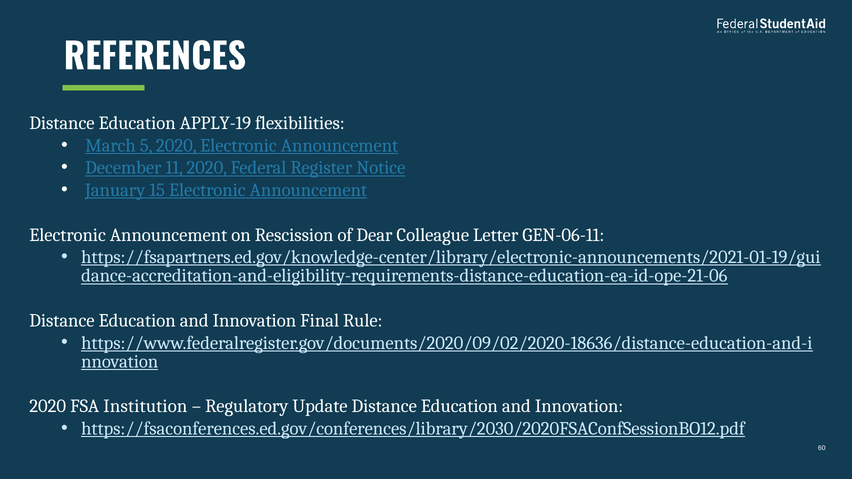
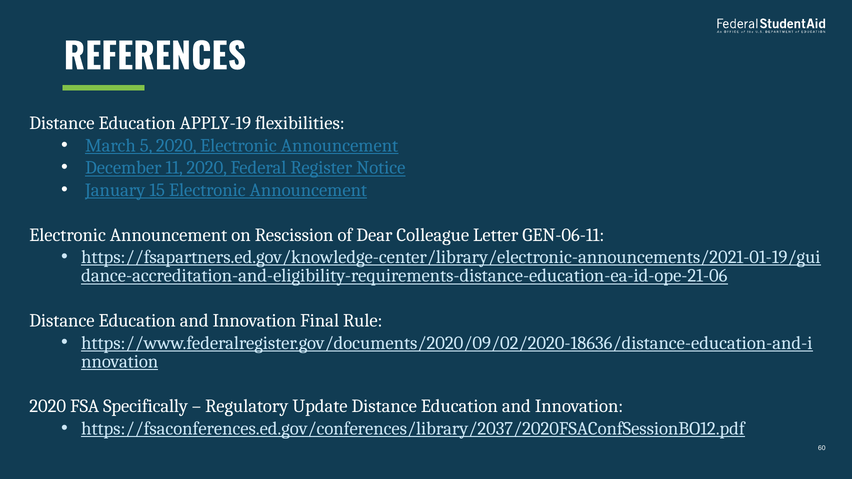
Institution: Institution -> Specifically (146, 406)
https://fsaconferences.ed.gov/conferences/library/2030/2020FSAConfSessionBO12.pdf: https://fsaconferences.ed.gov/conferences/library/2030/2020FSAConfSessionBO12.pdf -> https://fsaconferences.ed.gov/conferences/library/2037/2020FSAConfSessionBO12.pdf (413, 429)
